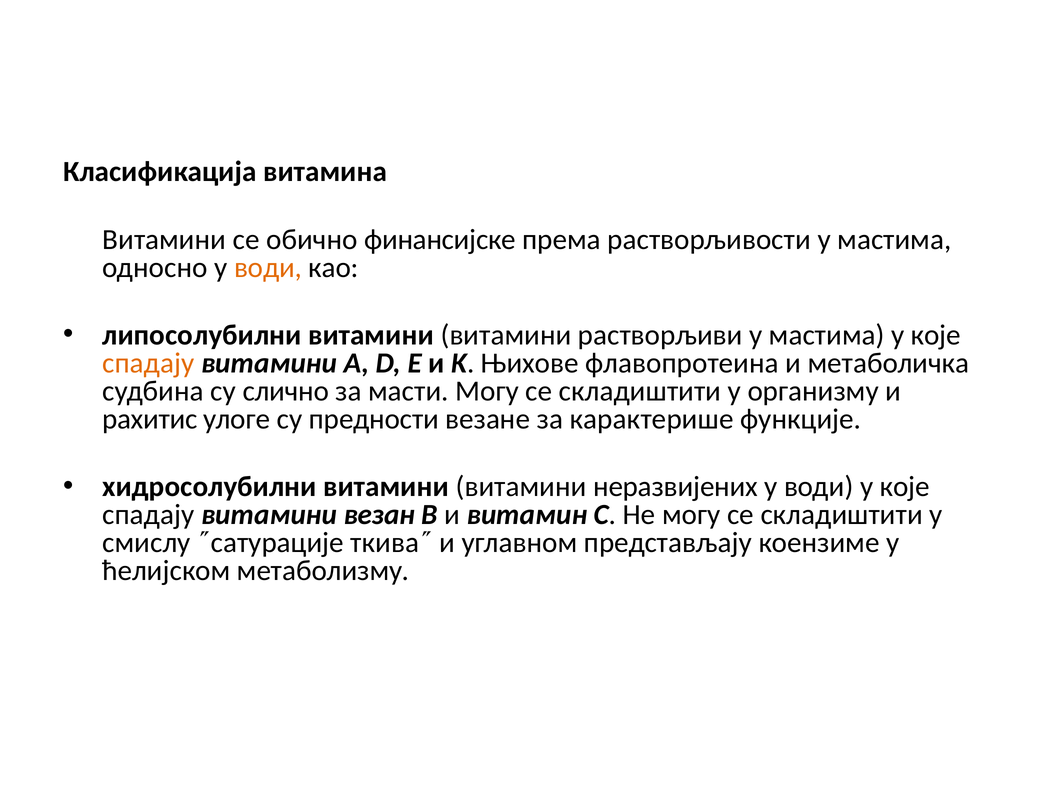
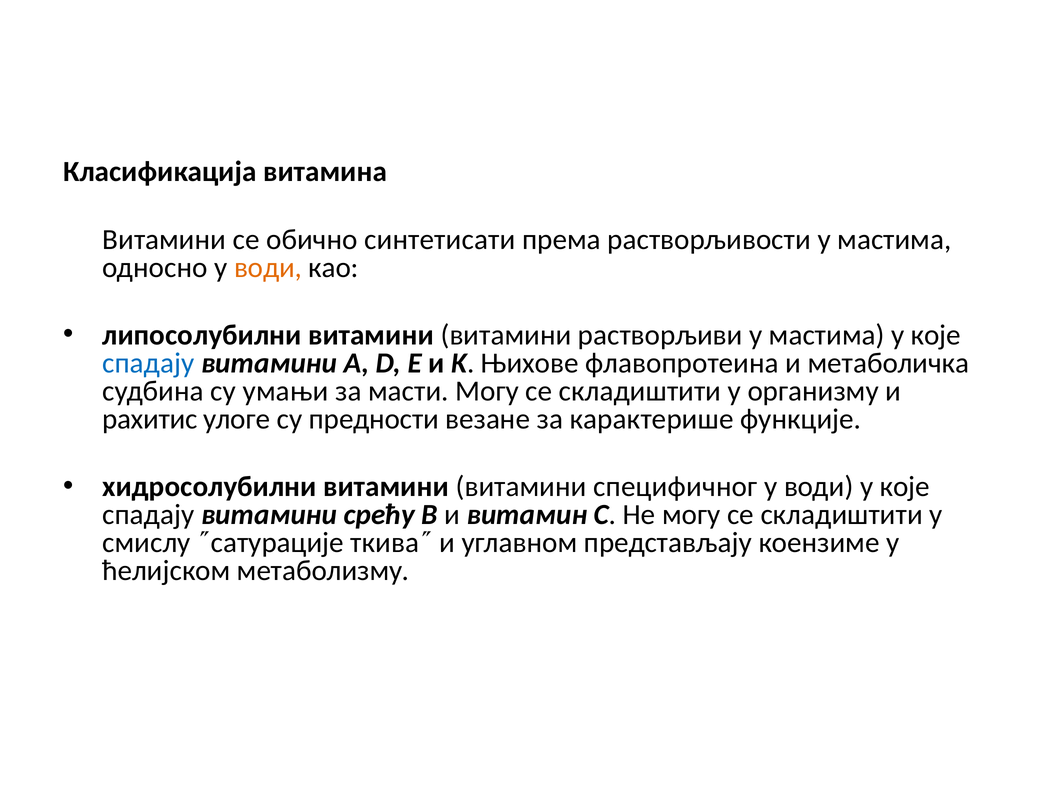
финансијске: финансијске -> синтетисати (440, 239)
спадају colour: orange -> blue (148, 363)
слично: слично -> умањи (286, 391)
неразвијених: неразвијених -> спeцифичнoг (675, 487)
везан: везан -> срећу (379, 515)
